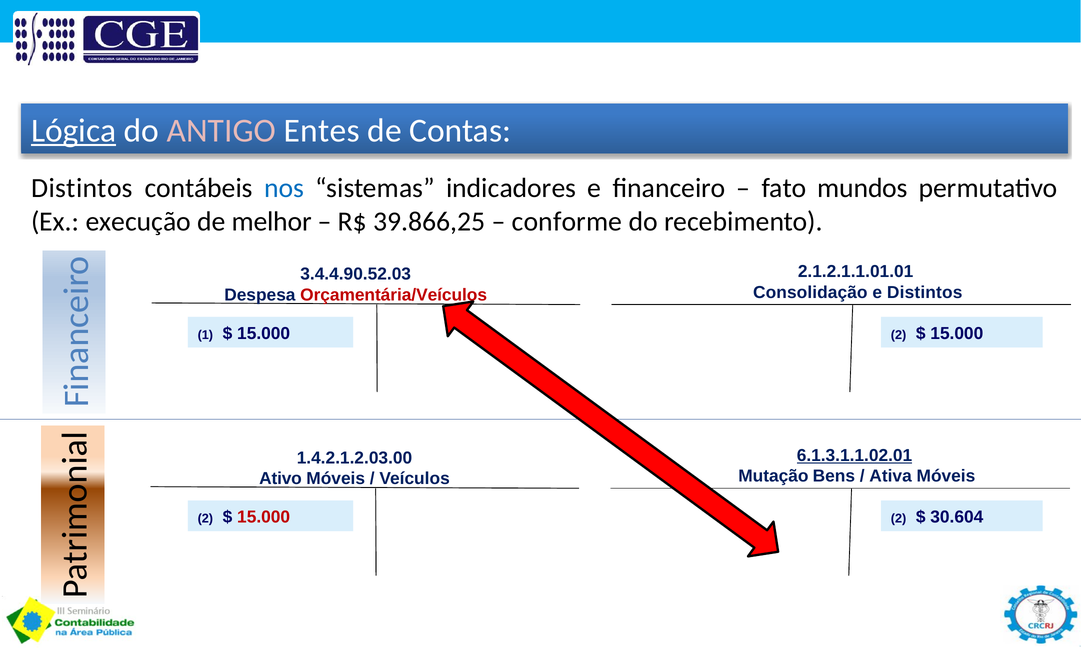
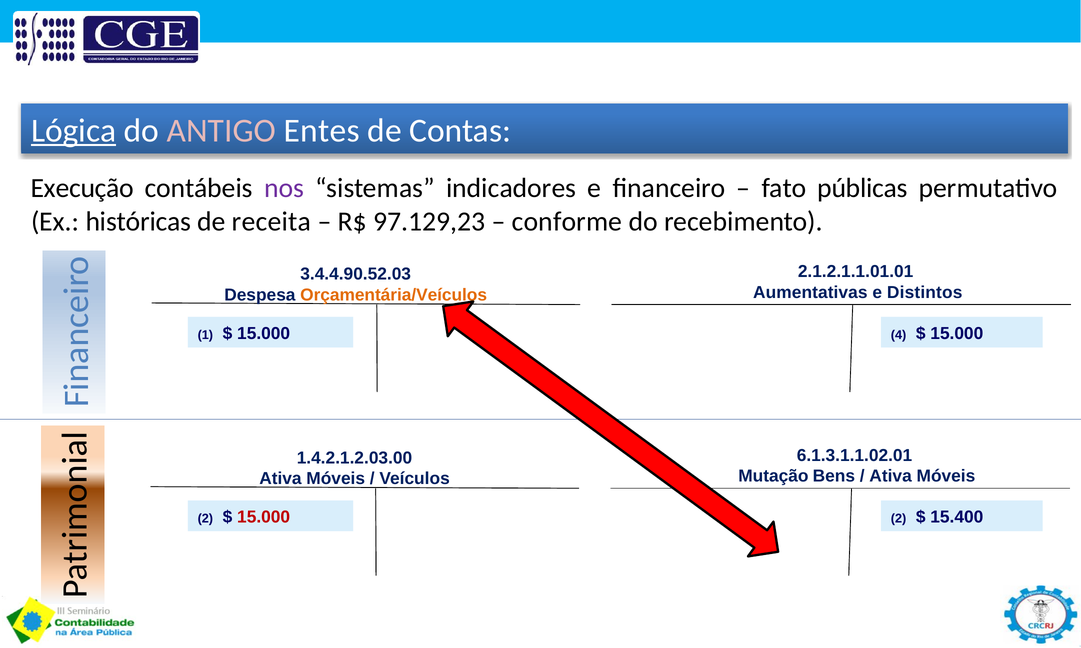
Distintos: Distintos -> Execução (82, 188)
nos colour: blue -> purple (284, 188)
mundos: mundos -> públicas (863, 188)
execução: execução -> históricas (138, 222)
melhor: melhor -> receita (272, 222)
39.866,25: 39.866,25 -> 97.129,23 (429, 222)
Consolidação: Consolidação -> Aumentativas (810, 293)
Orçamentária/Veículos colour: red -> orange (394, 295)
2: 2 -> 4 (899, 335)
6.1.3.1.1.02.01 underline: present -> none (854, 456)
Ativo: Ativo -> Ativa (280, 479)
30.604: 30.604 -> 15.400 (957, 517)
